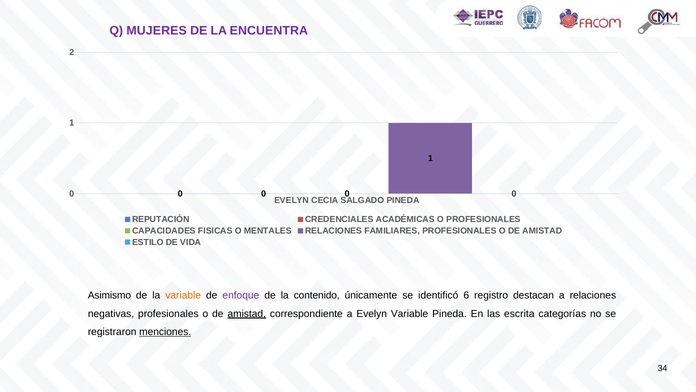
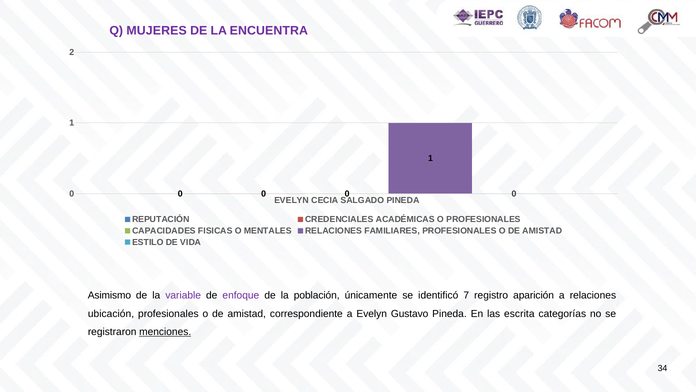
variable colour: orange -> purple (183, 295)
contenido: contenido -> población (317, 295)
6: 6 -> 7 (466, 295)
destacan: destacan -> aparición (534, 295)
negativas: negativas -> ubicación (111, 313)
amistad underline: present -> none (247, 313)
Evelyn Variable: Variable -> Gustavo (410, 313)
